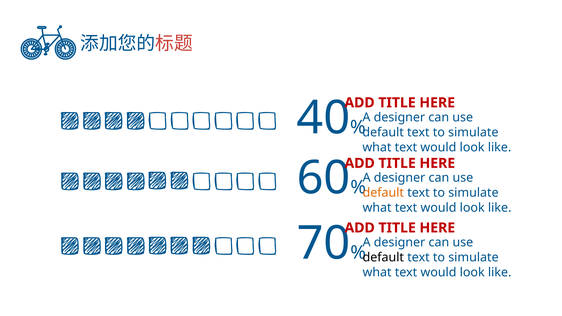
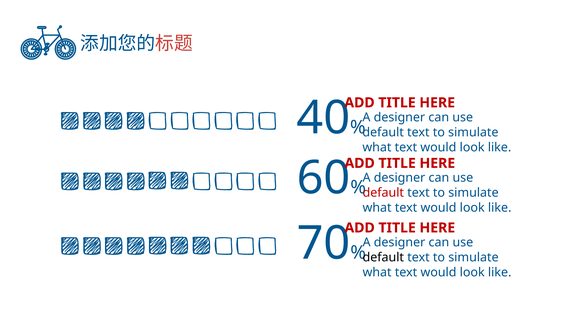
default colour: orange -> red (383, 193)
